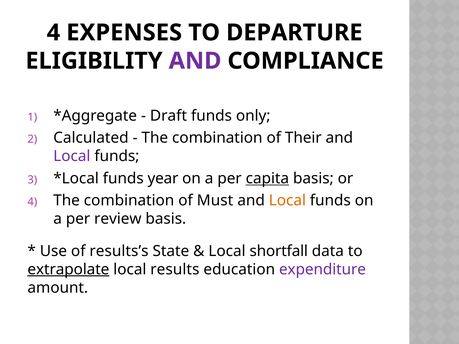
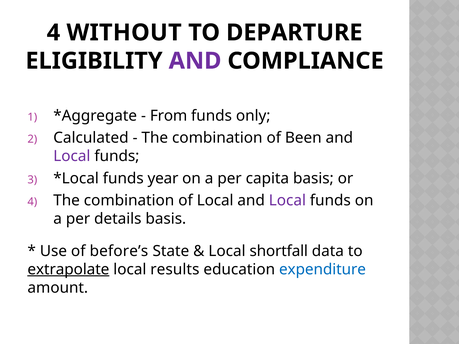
EXPENSES: EXPENSES -> WITHOUT (124, 33)
Draft: Draft -> From (169, 116)
Their: Their -> Been (303, 138)
capita underline: present -> none (267, 179)
of Must: Must -> Local (215, 201)
Local colour: orange -> purple (287, 201)
review: review -> details (118, 219)
results’s: results’s -> before’s (119, 251)
expenditure colour: purple -> blue (322, 270)
